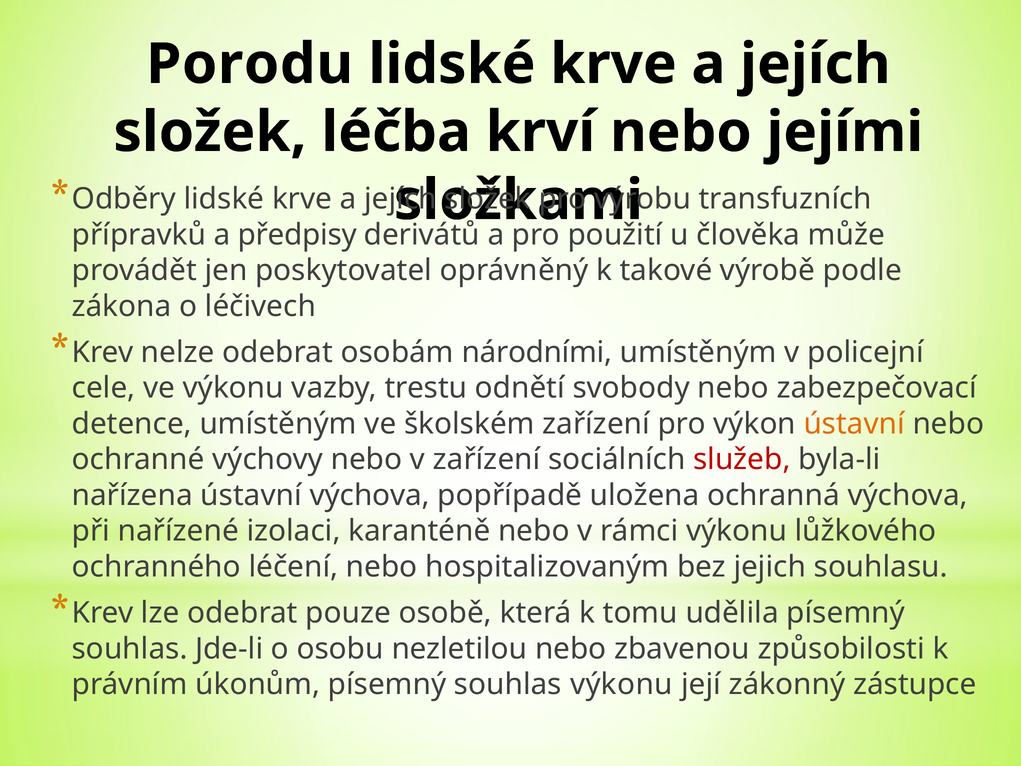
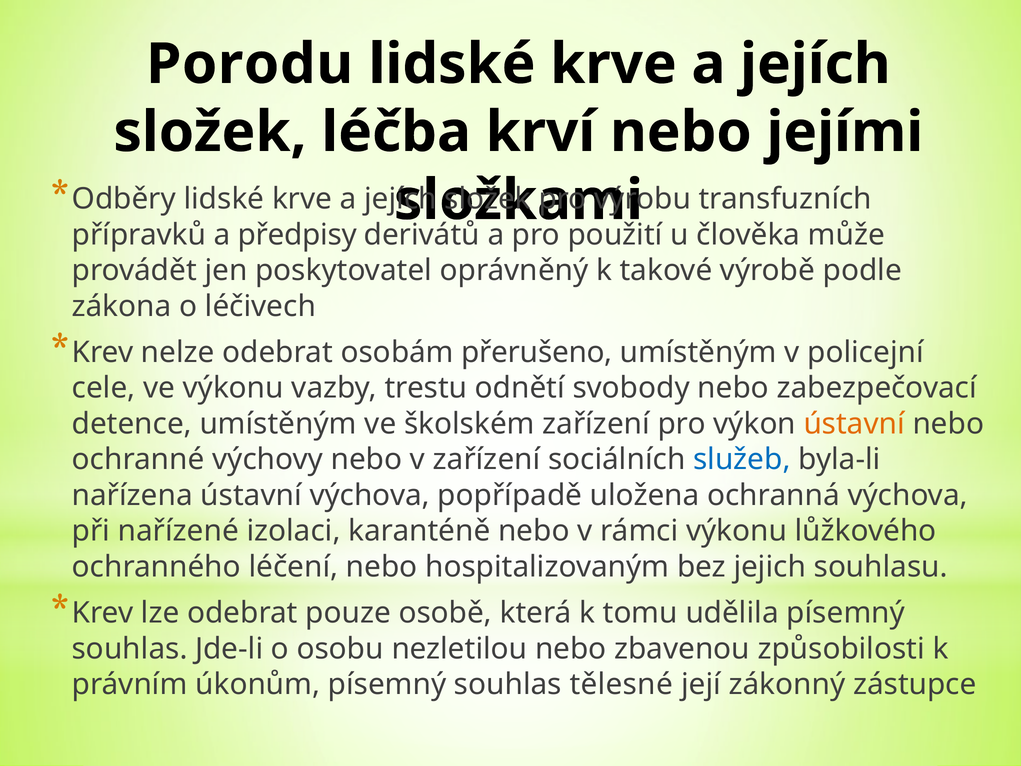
národními: národními -> přerušeno (537, 352)
služeb colour: red -> blue (742, 460)
souhlas výkonu: výkonu -> tělesné (621, 684)
